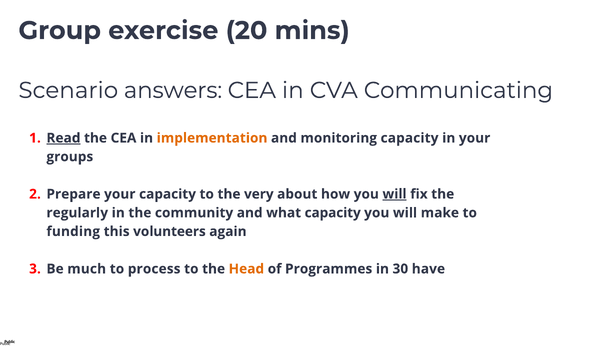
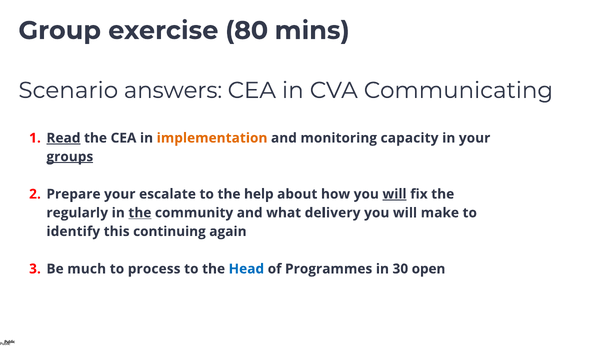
20: 20 -> 80 (247, 31)
groups underline: none -> present (70, 157)
your capacity: capacity -> escalate (168, 194)
very: very -> help (259, 194)
the underline: none -> present (140, 213)
what capacity: capacity -> delivery (333, 213)
funding: funding -> identify (73, 231)
volunteers: volunteers -> continuing (169, 231)
Head colour: orange -> blue (246, 269)
have: have -> open (429, 269)
